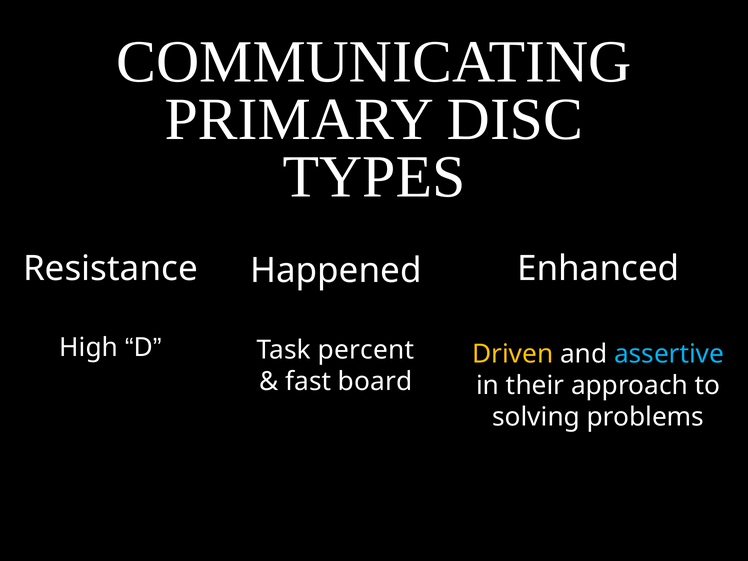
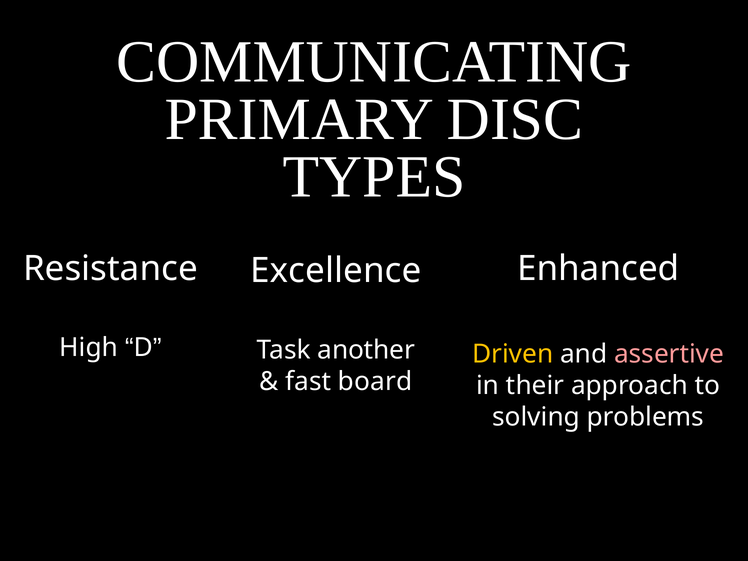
Happened: Happened -> Excellence (336, 271)
percent: percent -> another (366, 350)
assertive colour: light blue -> pink (669, 354)
